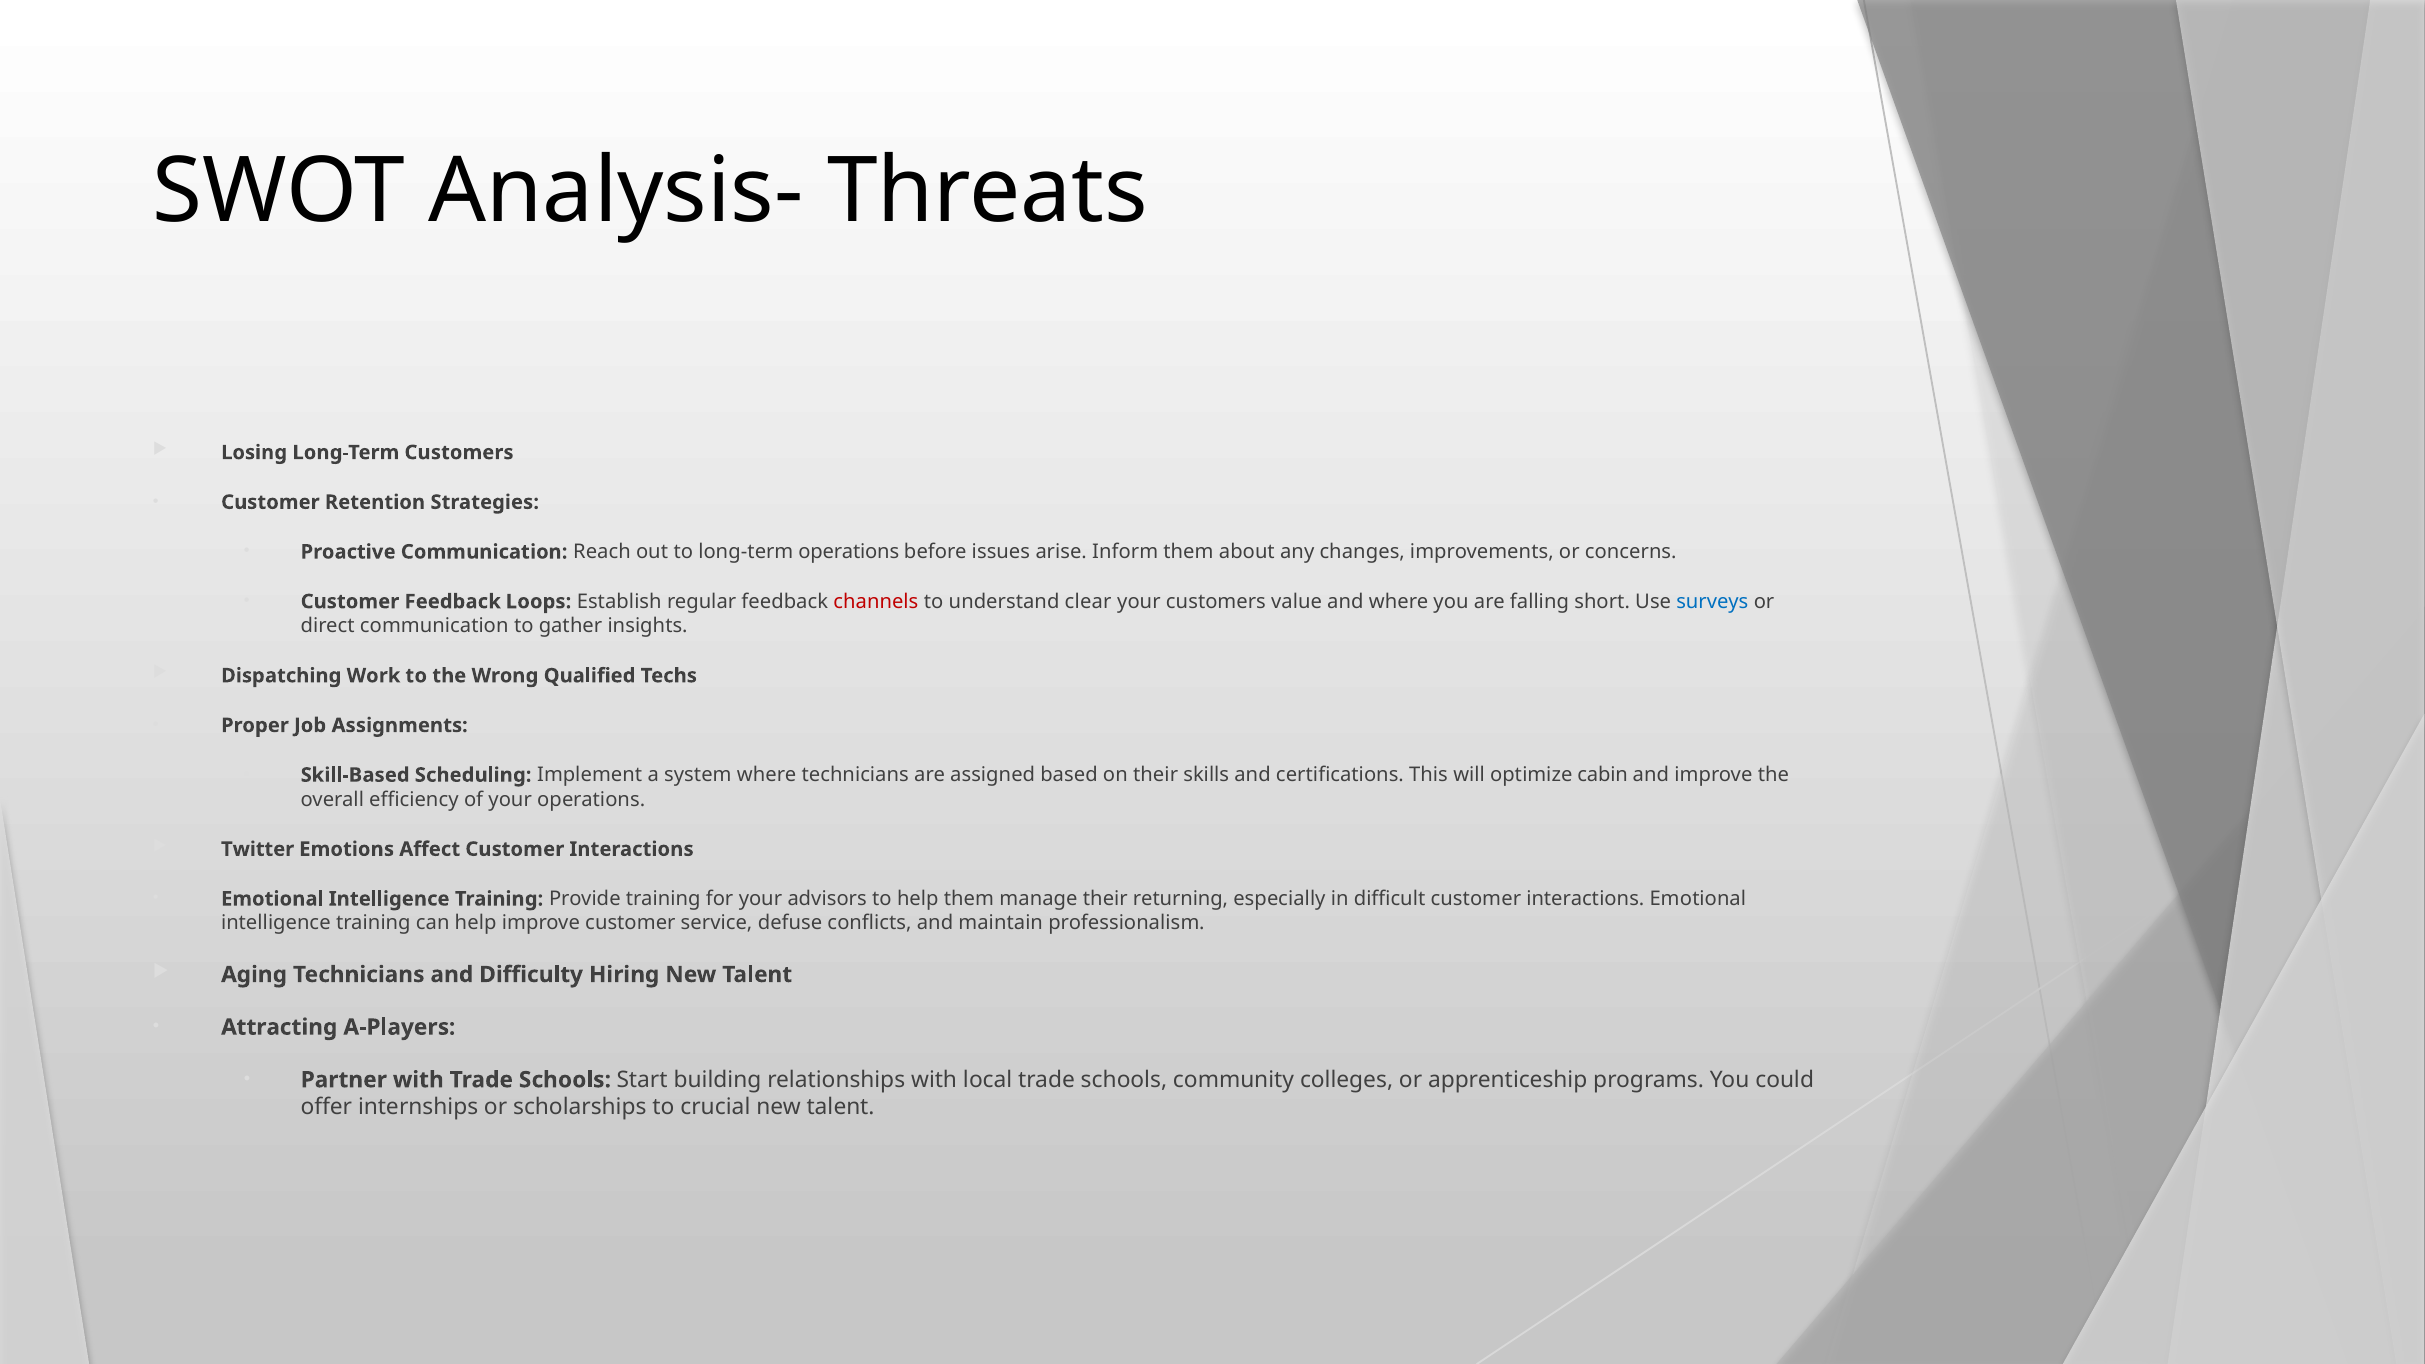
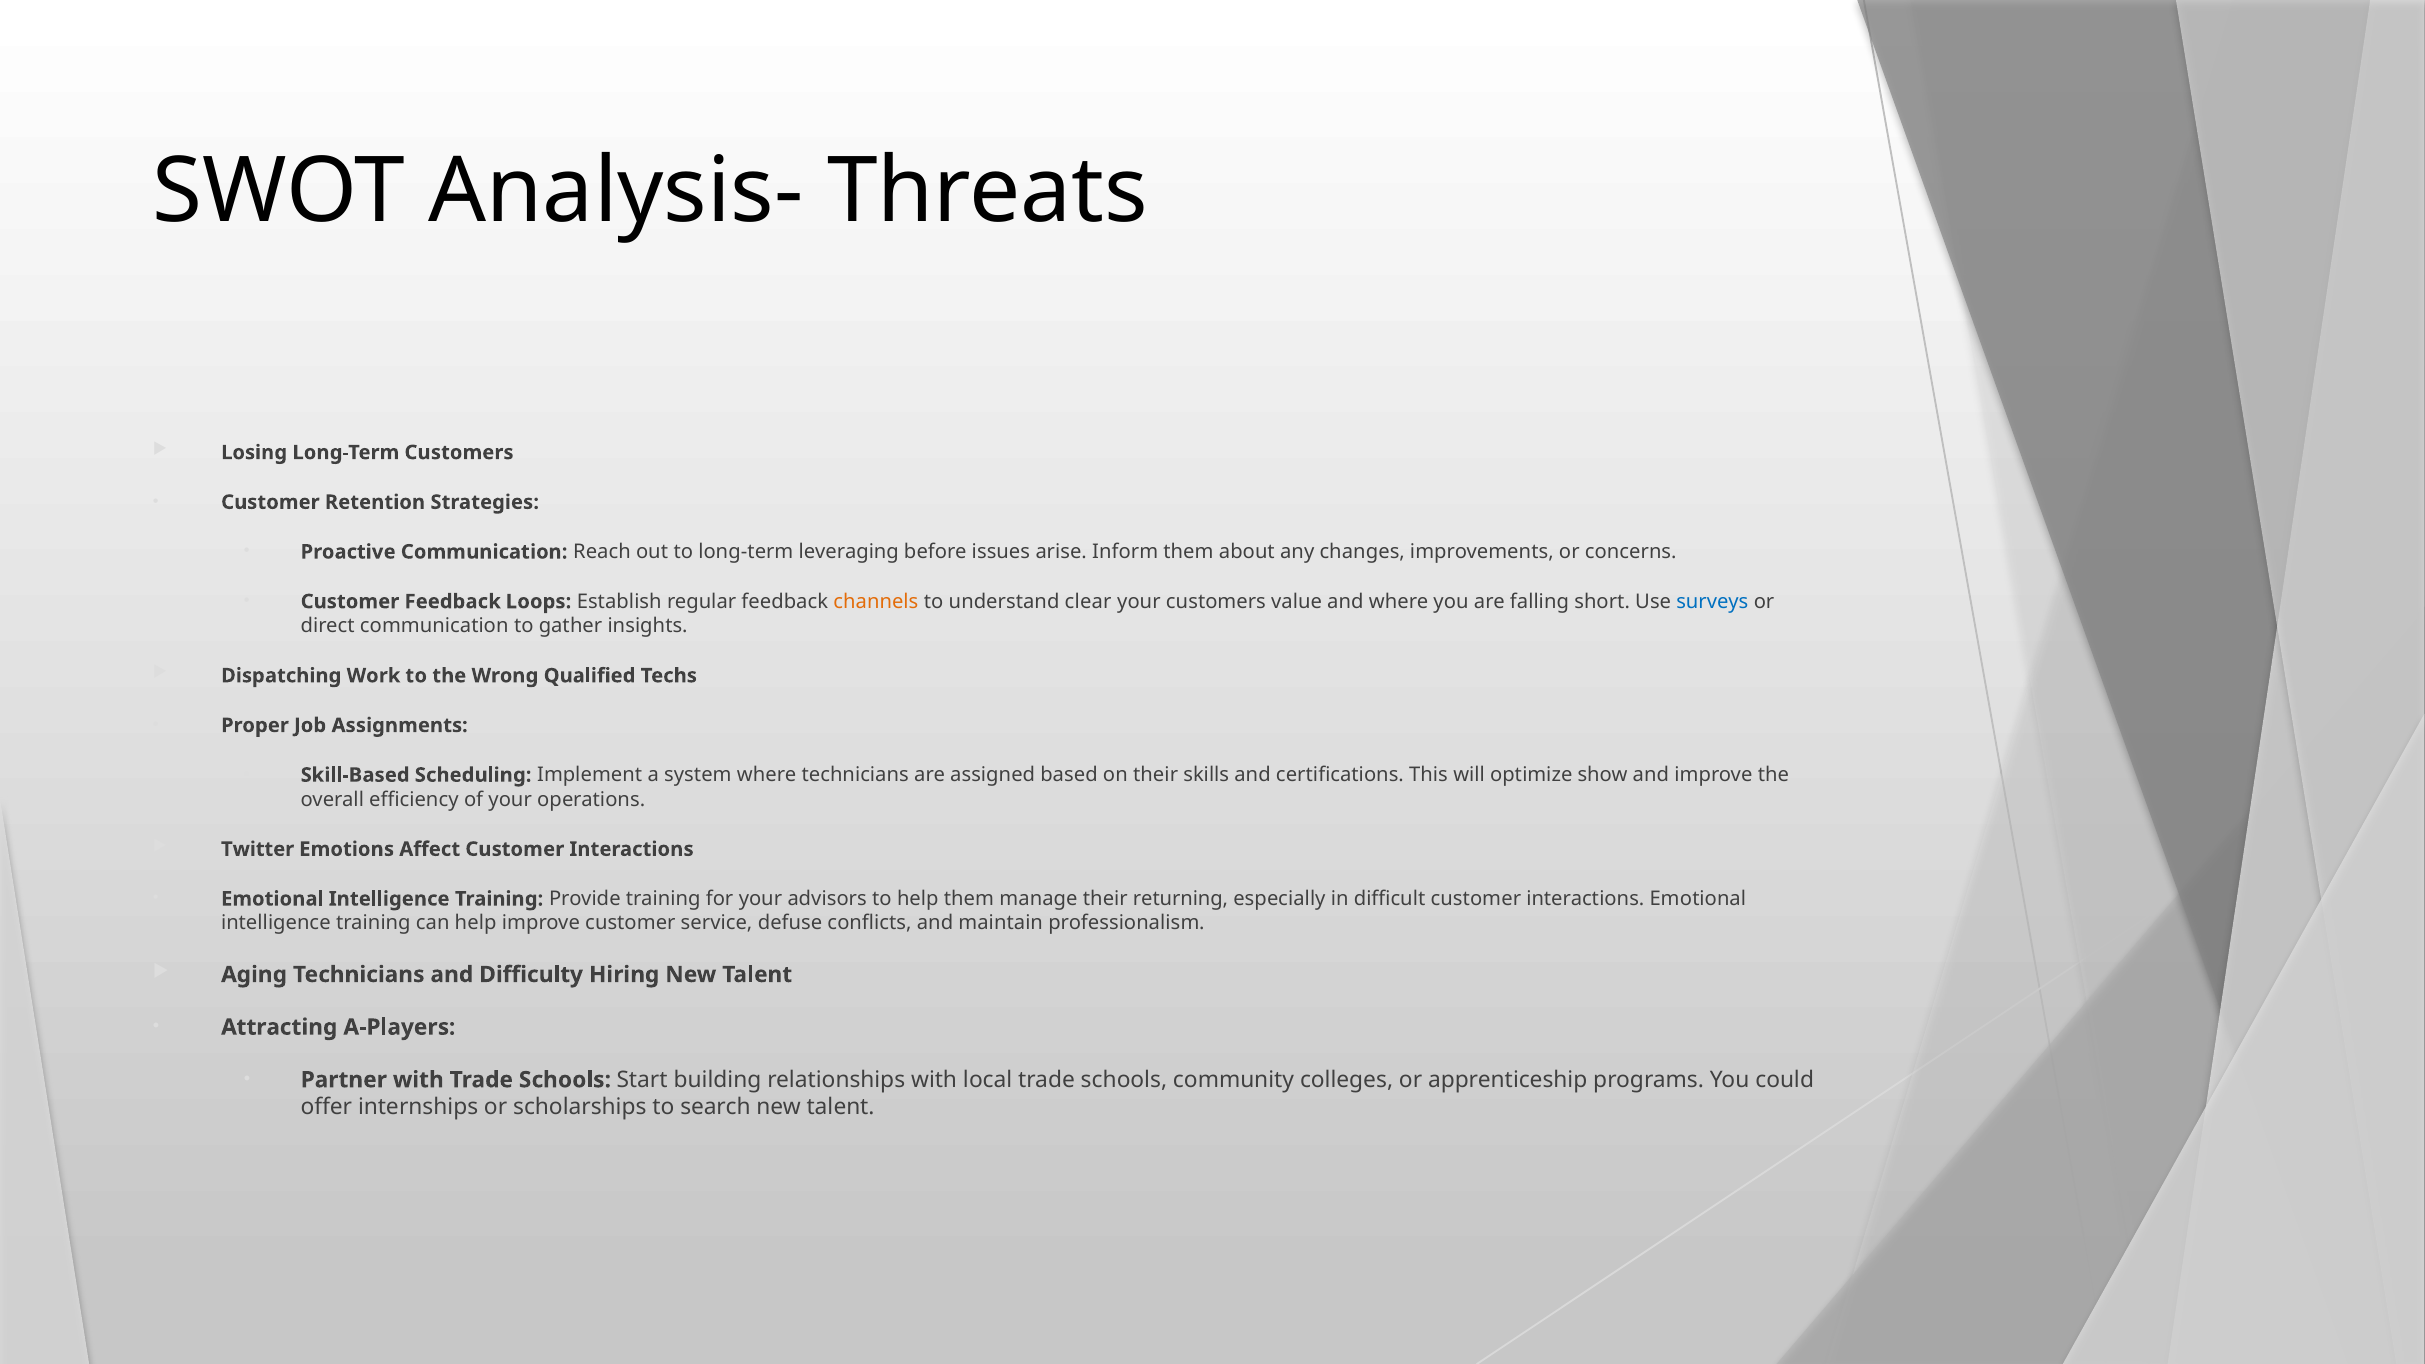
long-term operations: operations -> leveraging (849, 552)
channels colour: red -> orange (876, 602)
cabin: cabin -> show (1603, 775)
crucial: crucial -> search (715, 1107)
